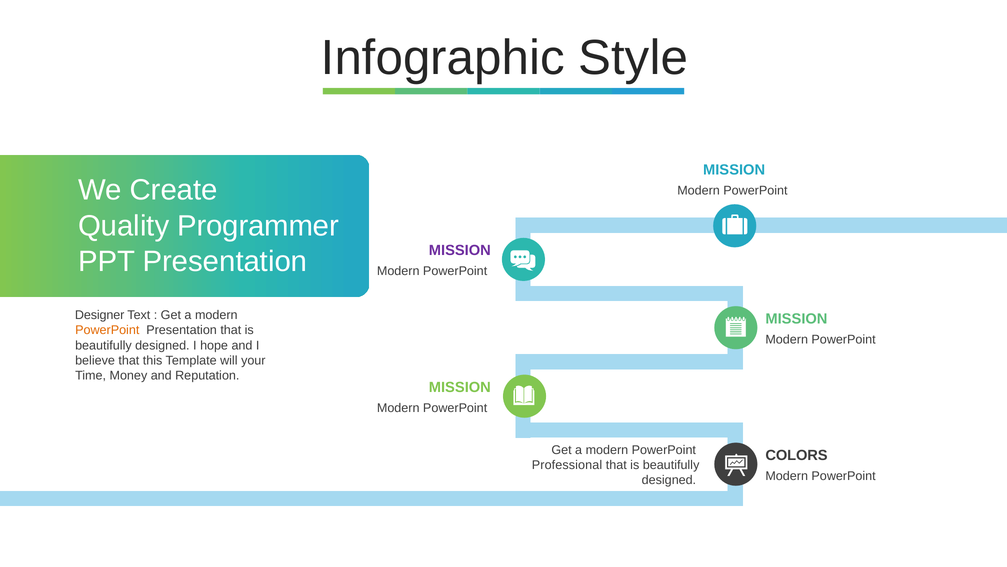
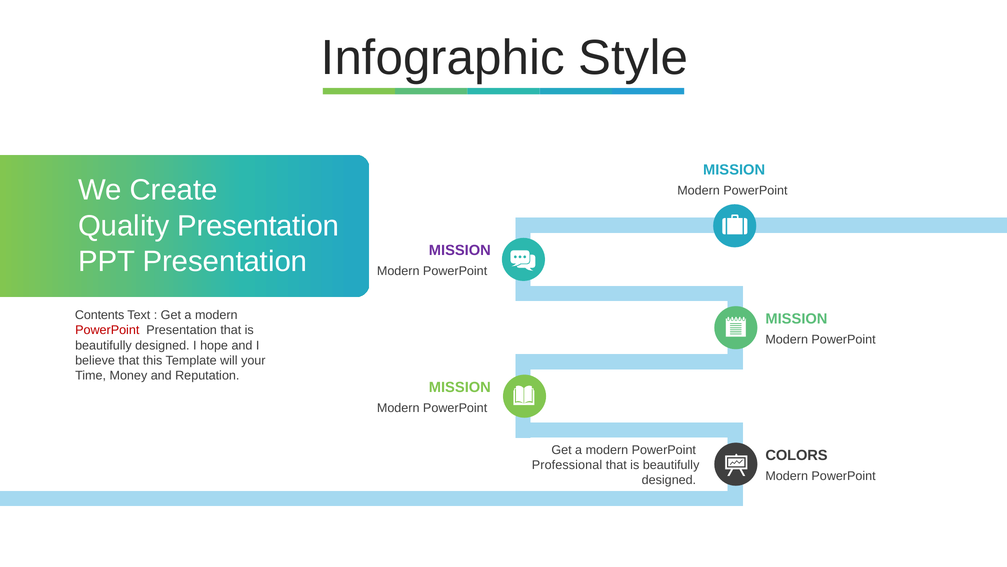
Quality Programmer: Programmer -> Presentation (258, 226)
Designer: Designer -> Contents (100, 315)
PowerPoint colour: orange -> red (107, 330)
